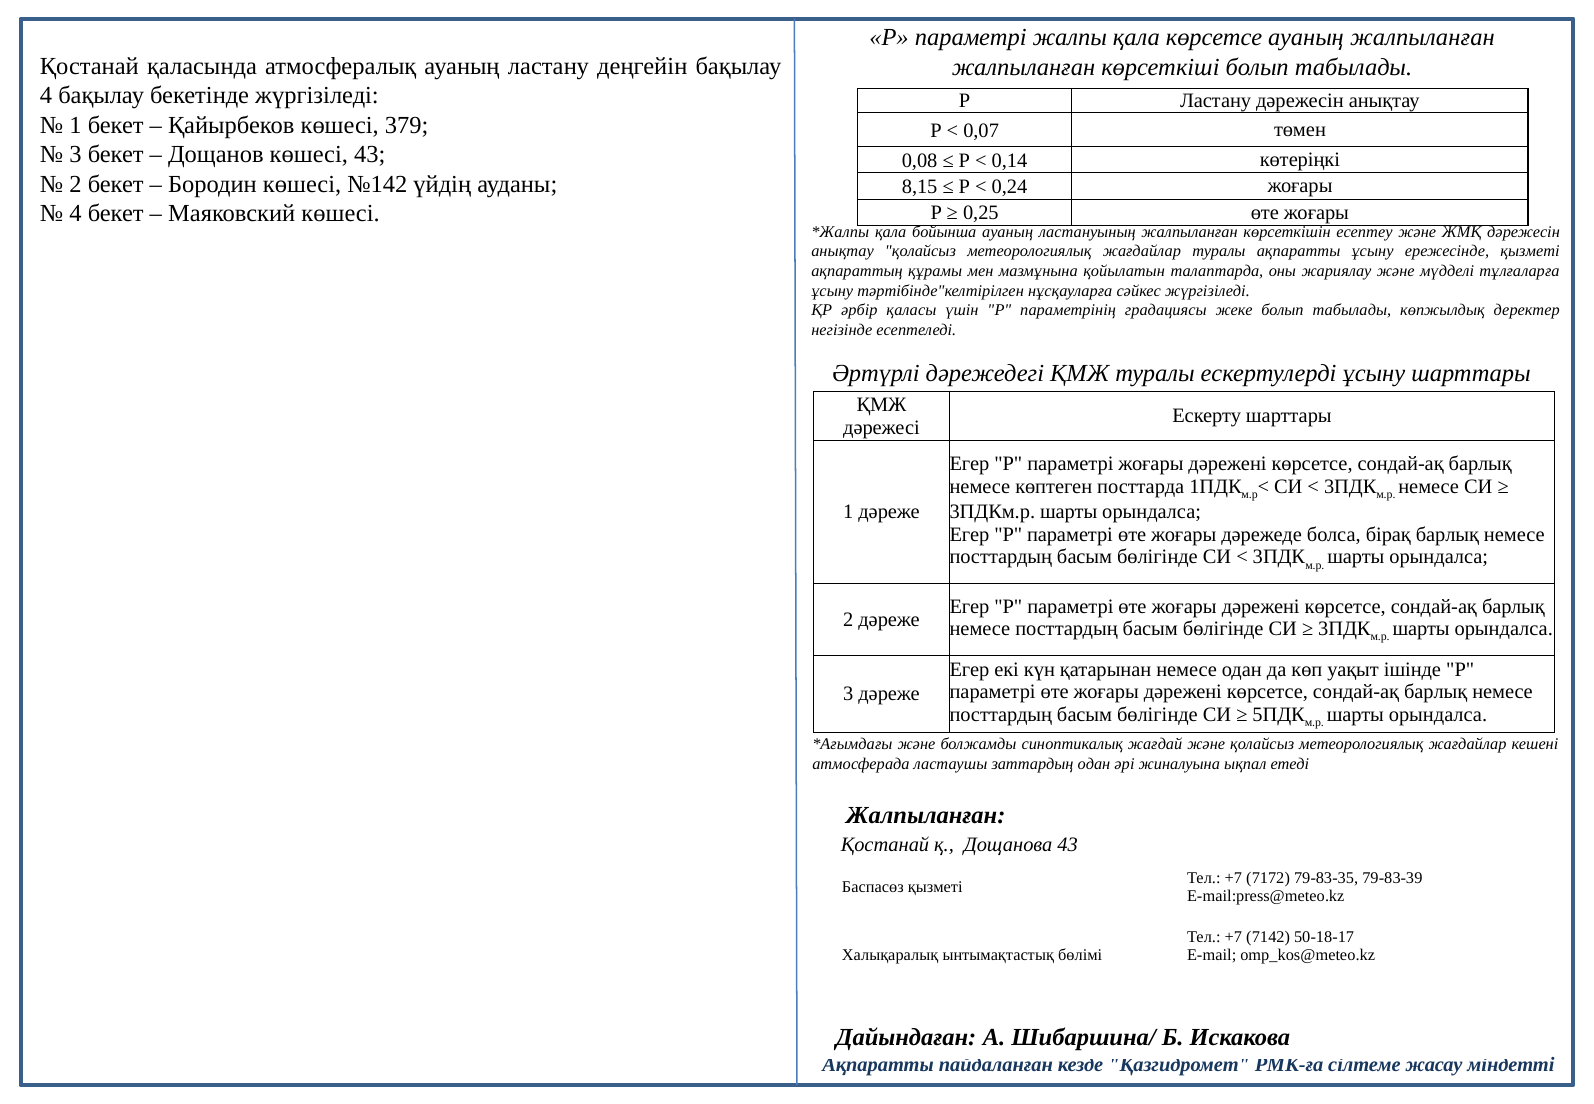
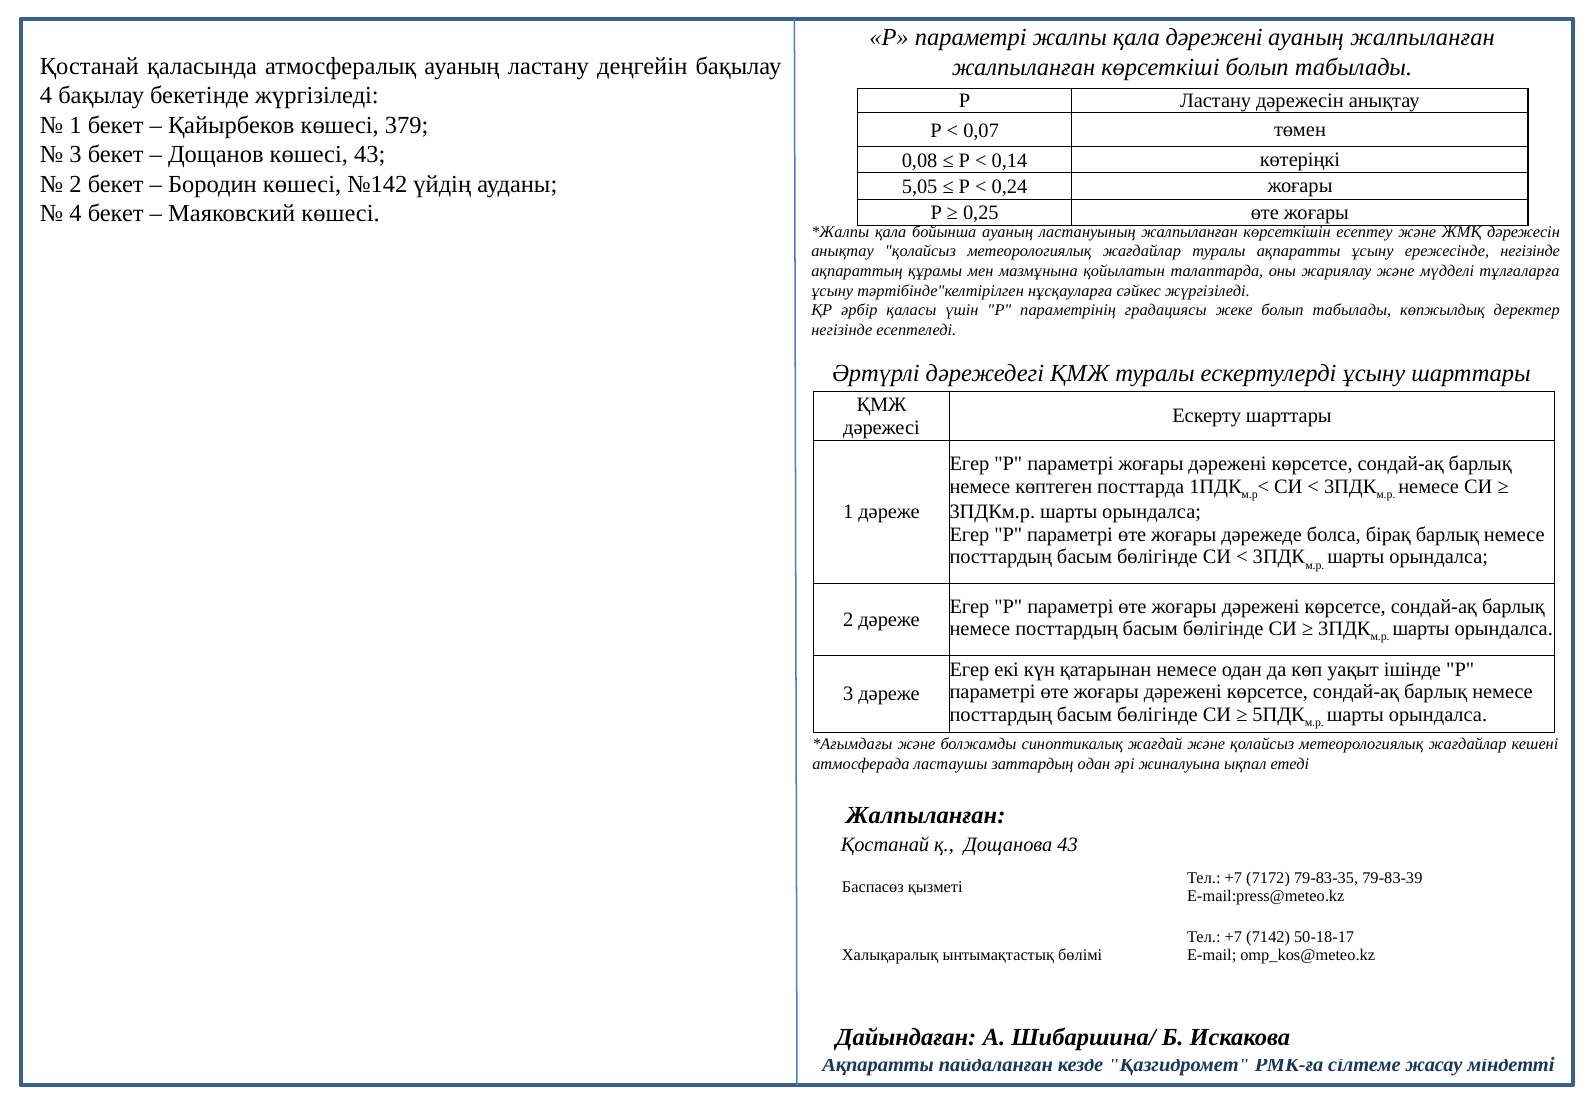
қала көрсетсе: көрсетсе -> дәрежені (1214, 38)
8,15: 8,15 -> 5,05 (920, 187)
ережесінде қызметі: қызметі -> негізінде (1530, 251)
